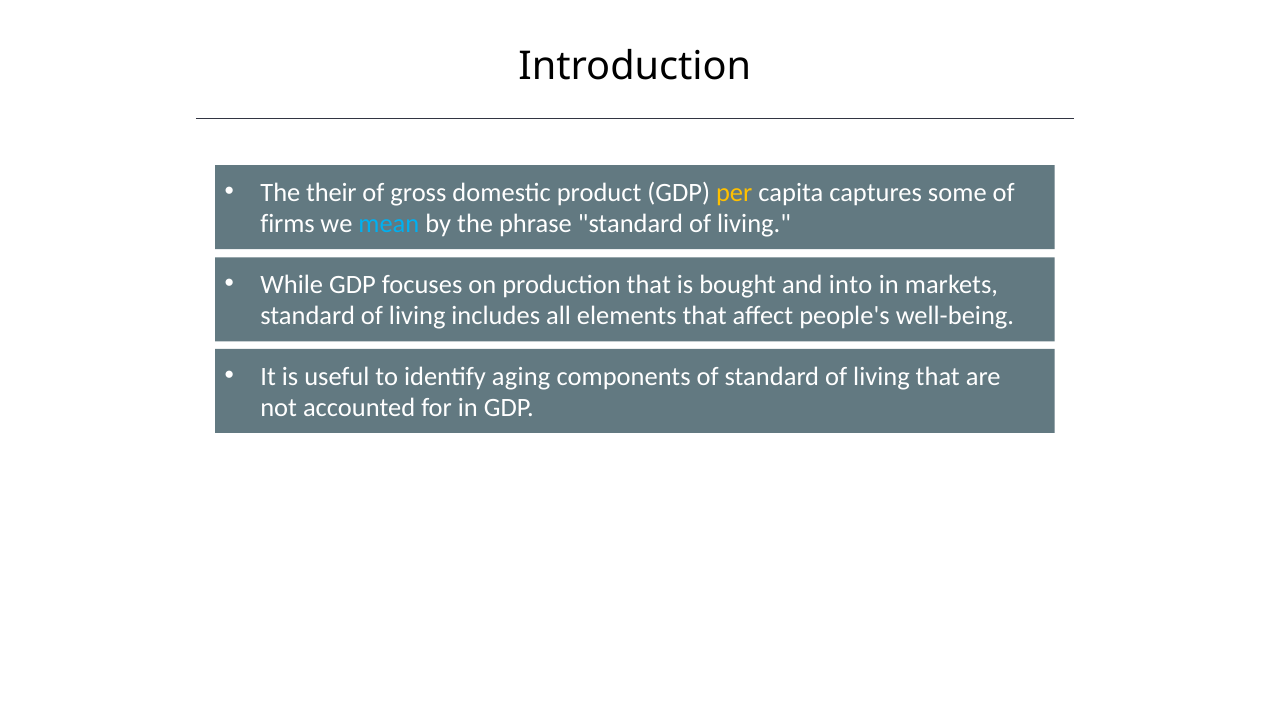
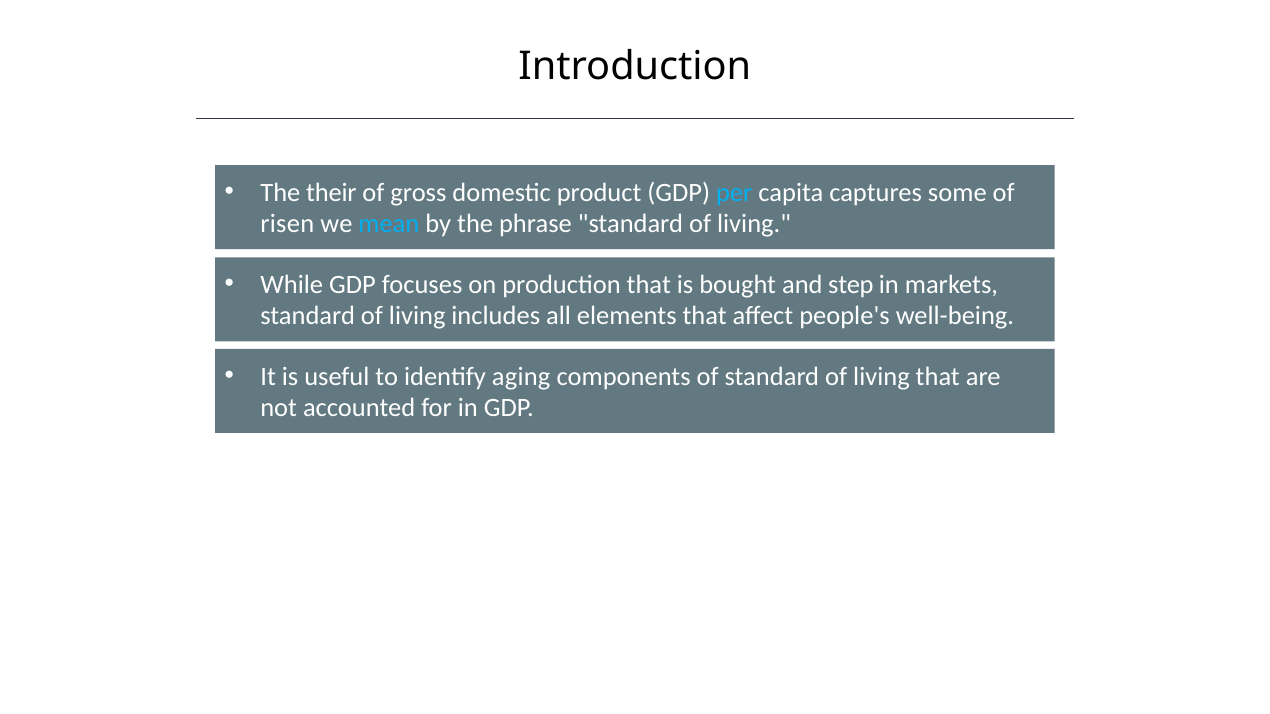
per colour: yellow -> light blue (734, 192)
firms: firms -> risen (287, 224)
into: into -> step (851, 285)
